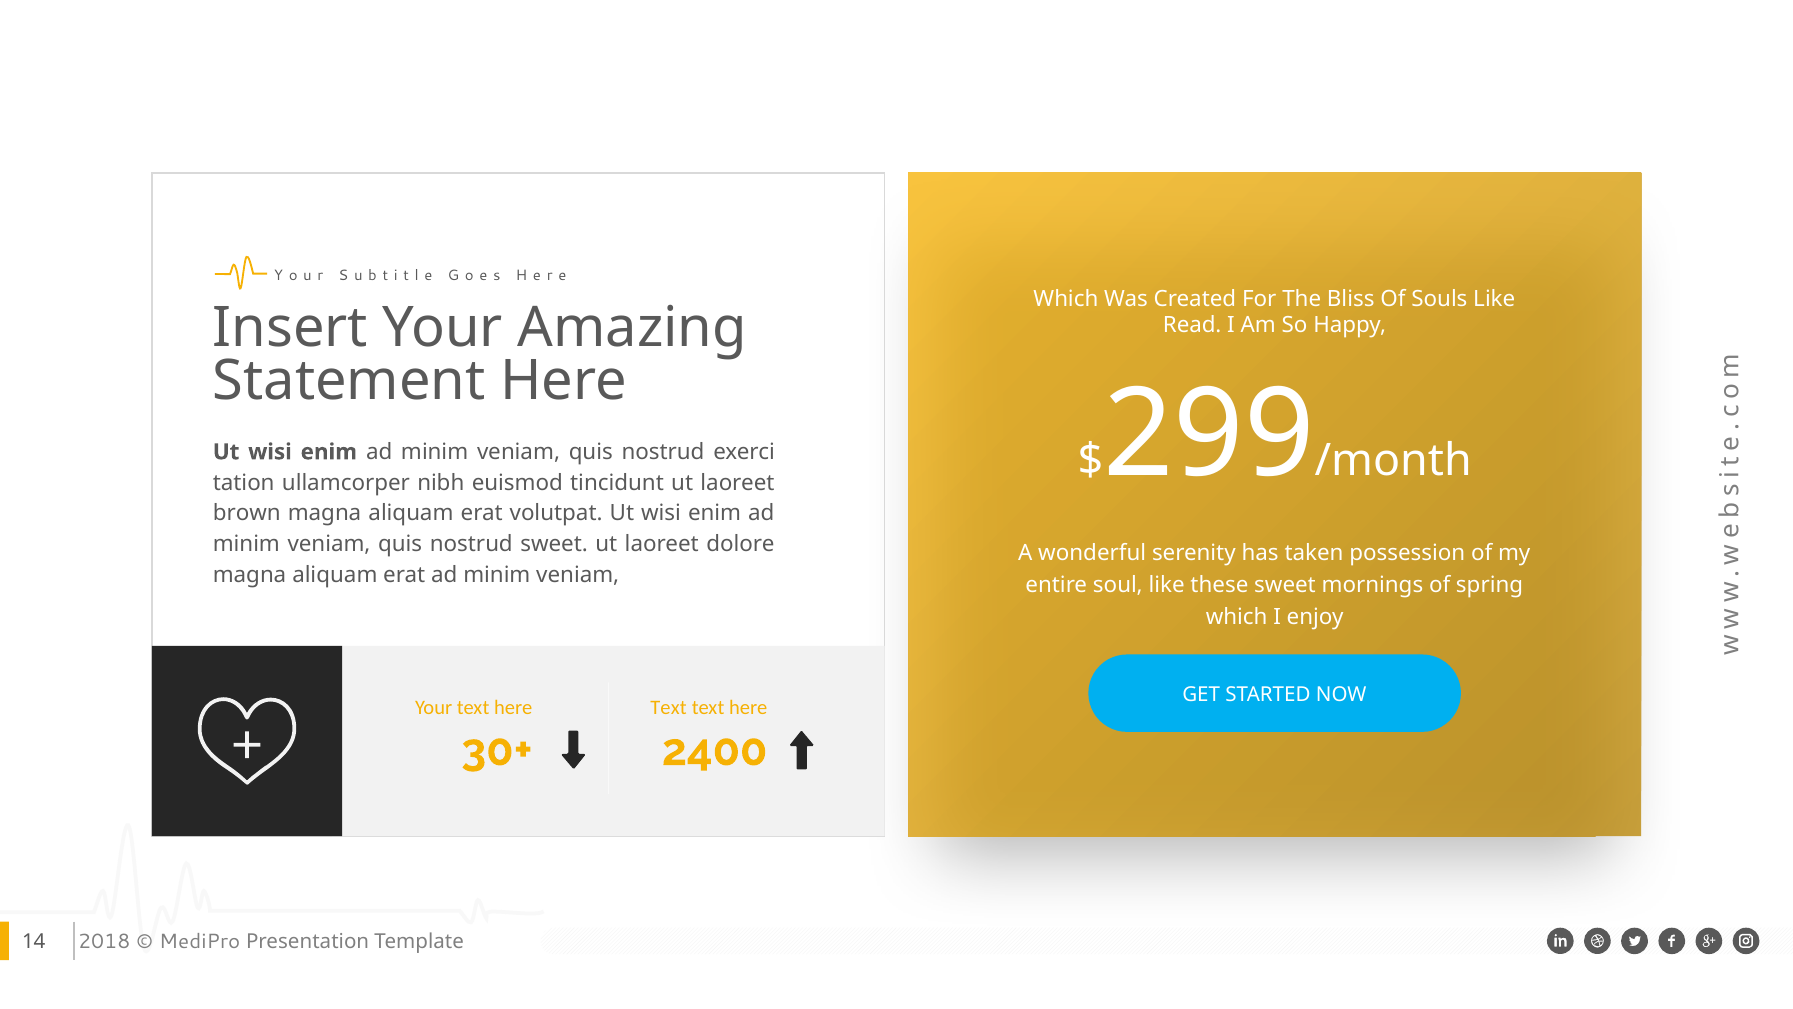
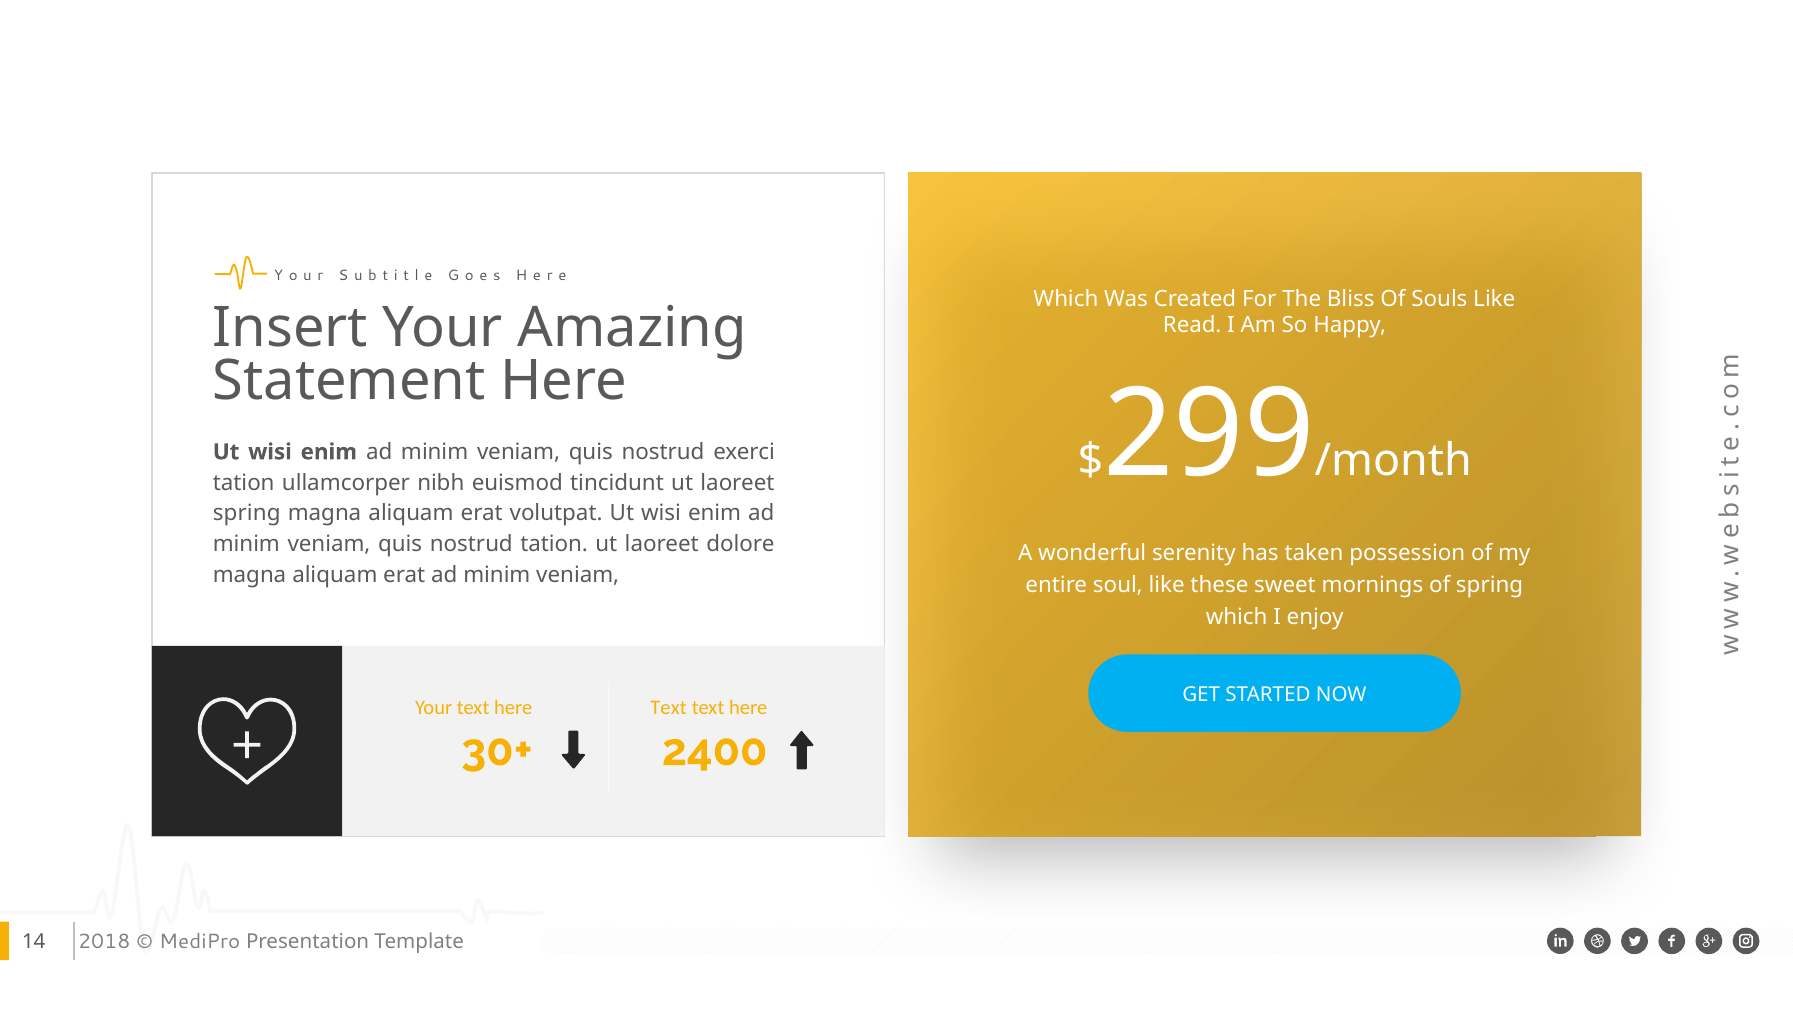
brown: brown -> spring (247, 513)
nostrud sweet: sweet -> tation (554, 544)
